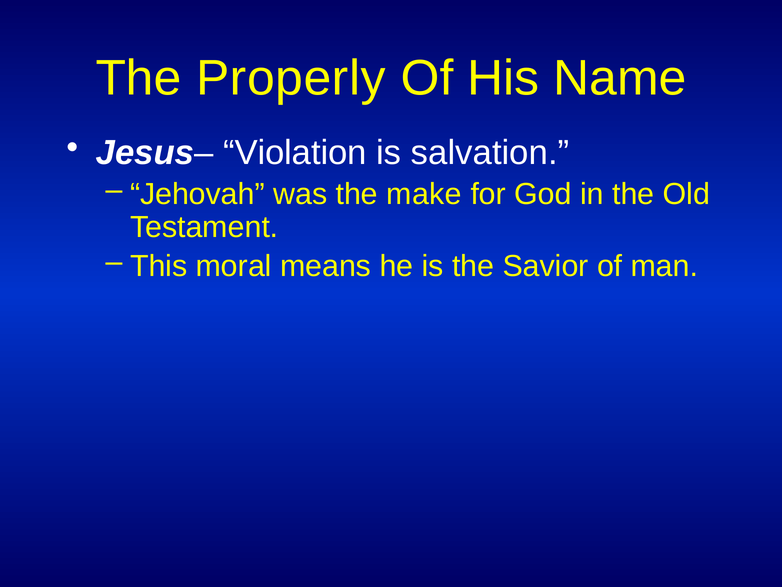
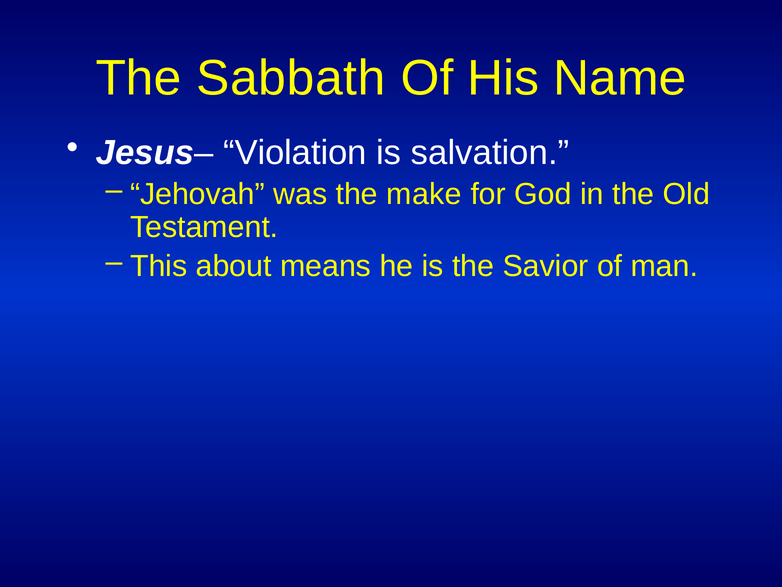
Properly: Properly -> Sabbath (291, 78)
moral: moral -> about (234, 266)
